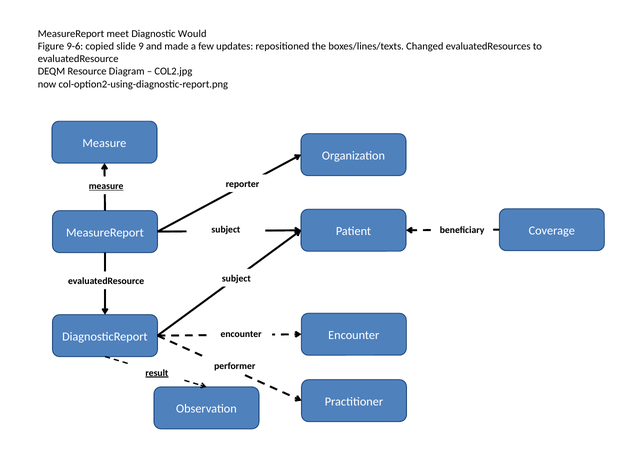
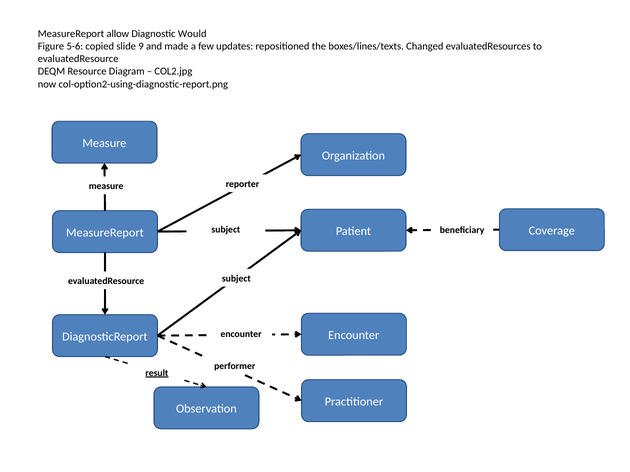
meet: meet -> allow (118, 34)
9-6: 9-6 -> 5-6 (75, 46)
measure underline: present -> none (106, 186)
